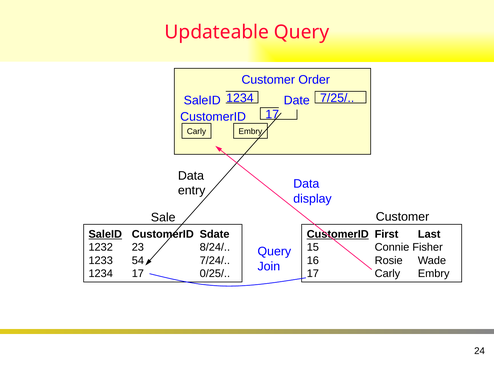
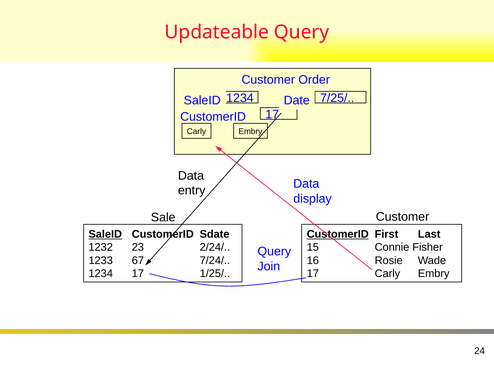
8/24/: 8/24/ -> 2/24/ (215, 247)
54: 54 -> 67 (138, 260)
0/25/: 0/25/ -> 1/25/ (215, 273)
